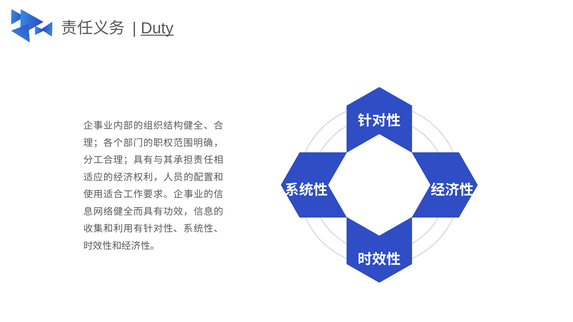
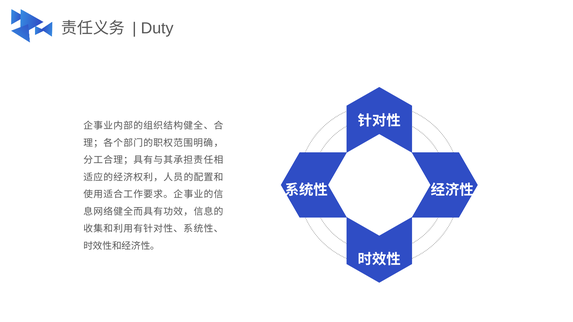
Duty underline: present -> none (157, 28)
